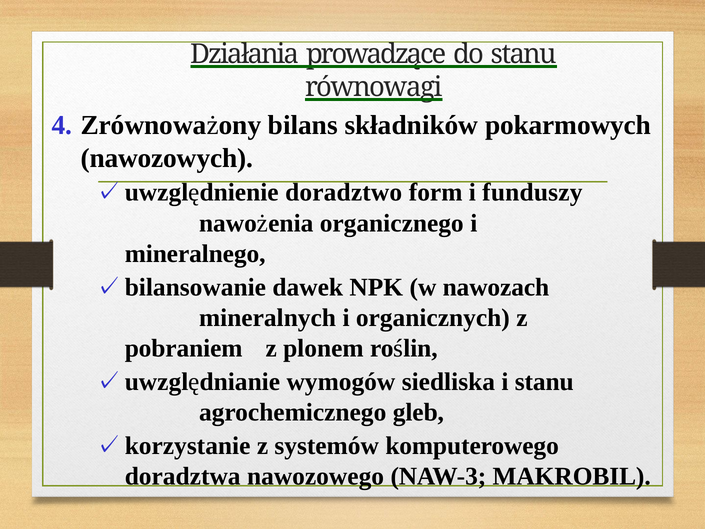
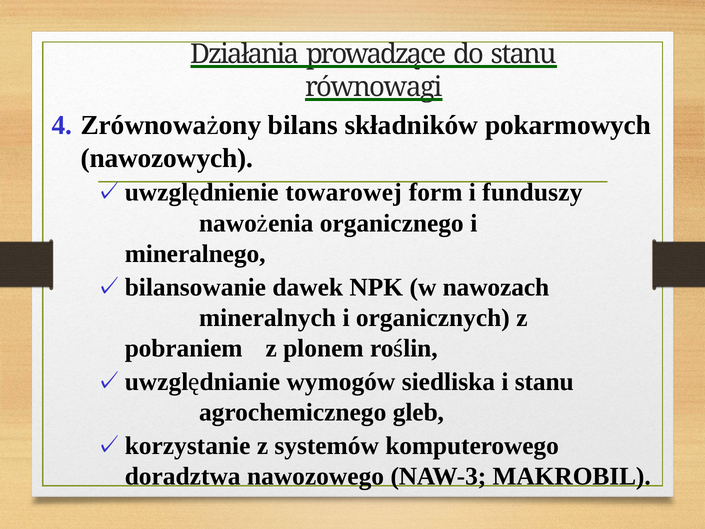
doradztwo: doradztwo -> towarowej (344, 192)
